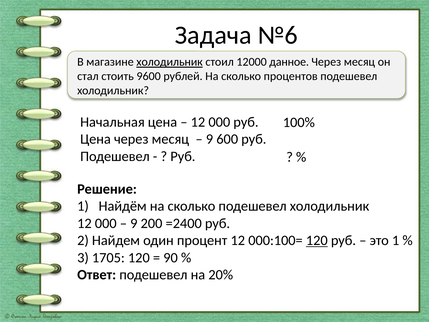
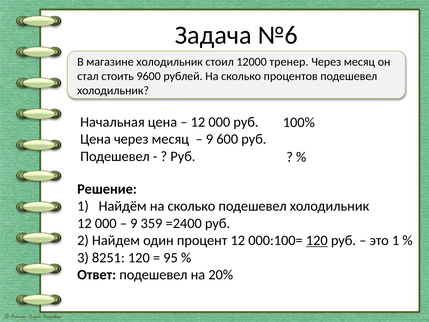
холодильник underline: present -> none (170, 62)
данное: данное -> тренер (289, 62)
200: 200 -> 359 (152, 223)
1705: 1705 -> 8251 (108, 257)
90: 90 -> 95 (171, 257)
